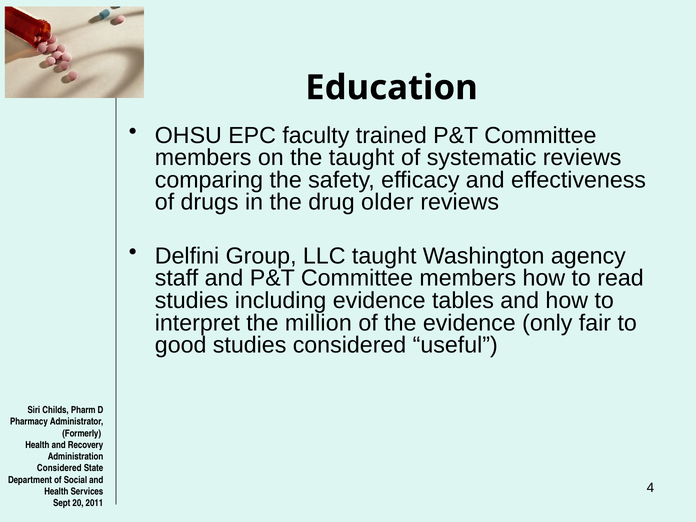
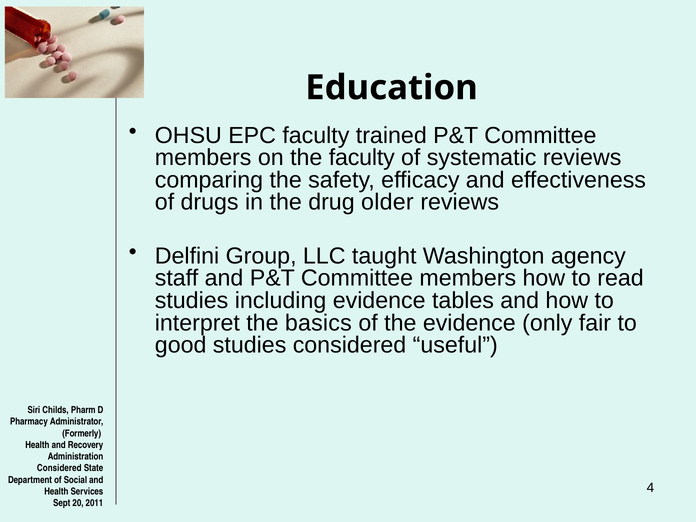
the taught: taught -> faculty (362, 158)
million: million -> basics (318, 323)
